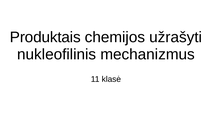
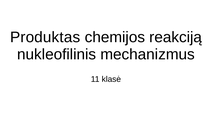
Produktais: Produktais -> Produktas (45, 37)
užrašyti: užrašyti -> reakciją (176, 37)
